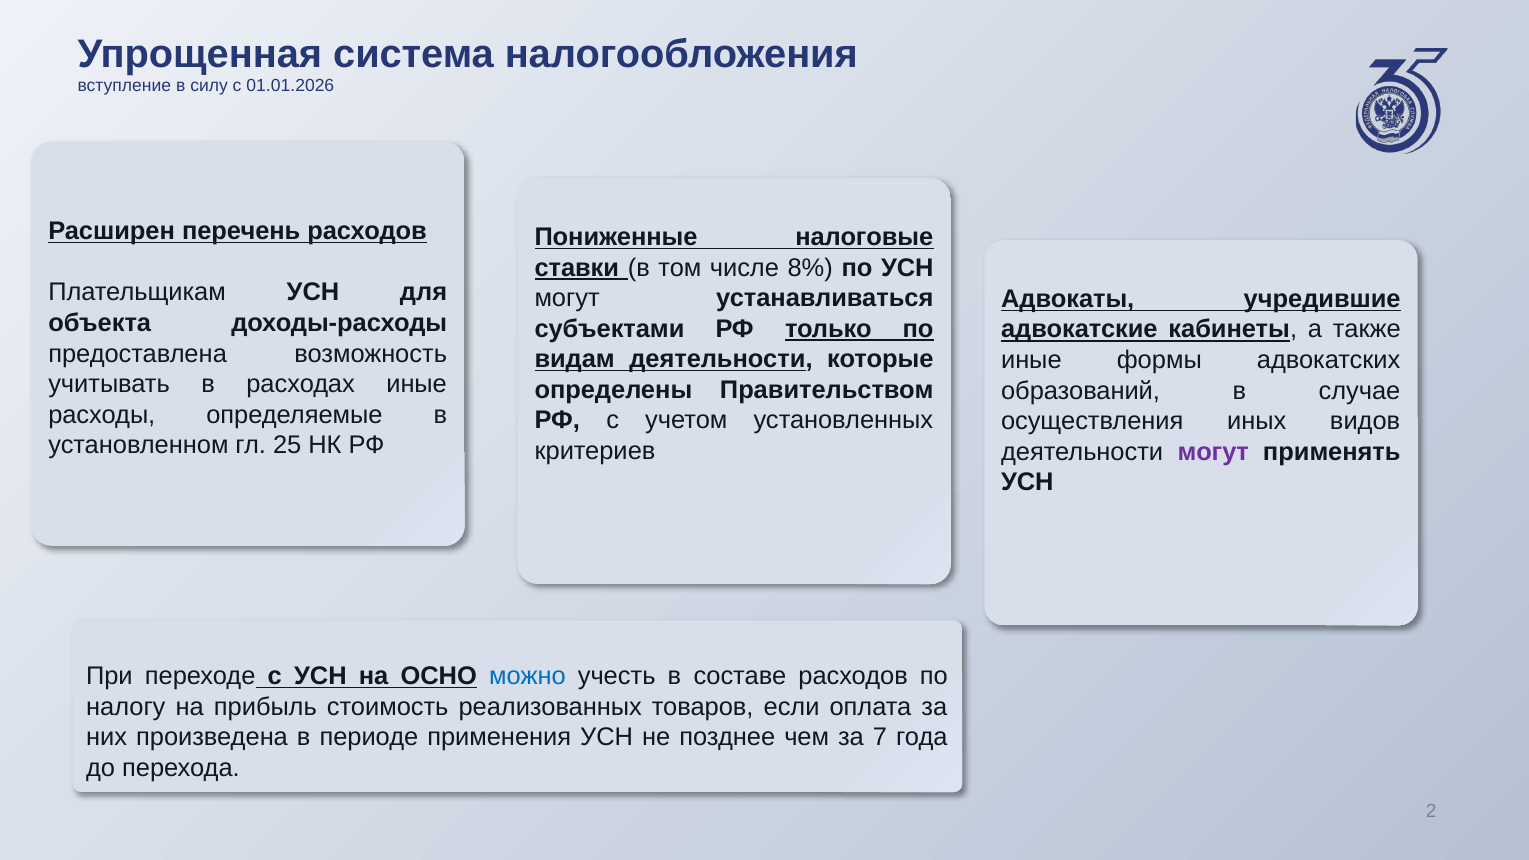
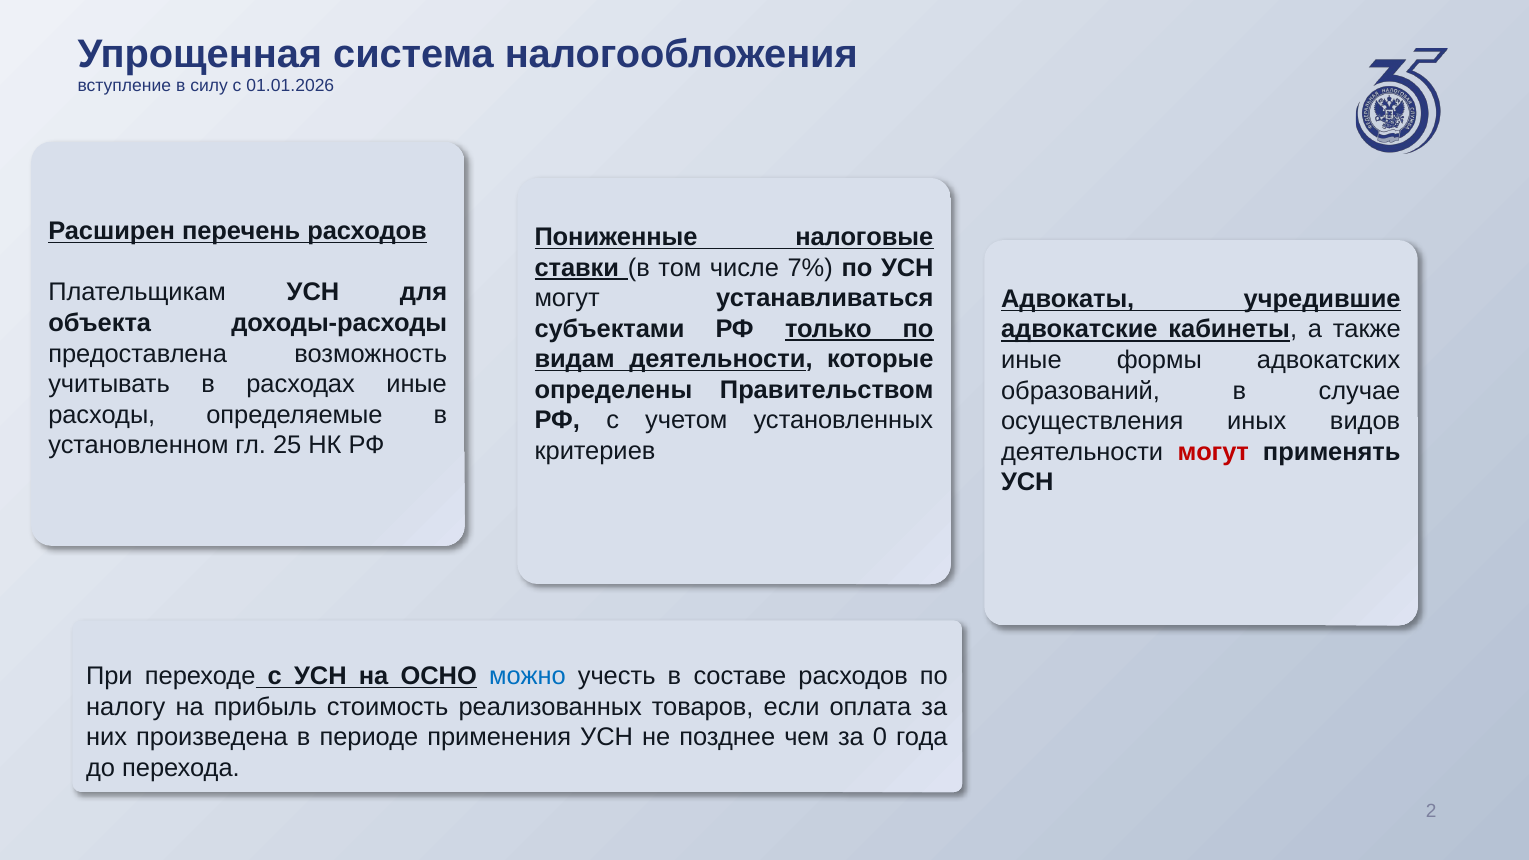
8%: 8% -> 7% (810, 268)
могут colour: purple -> red (1213, 452)
7: 7 -> 0 (880, 737)
